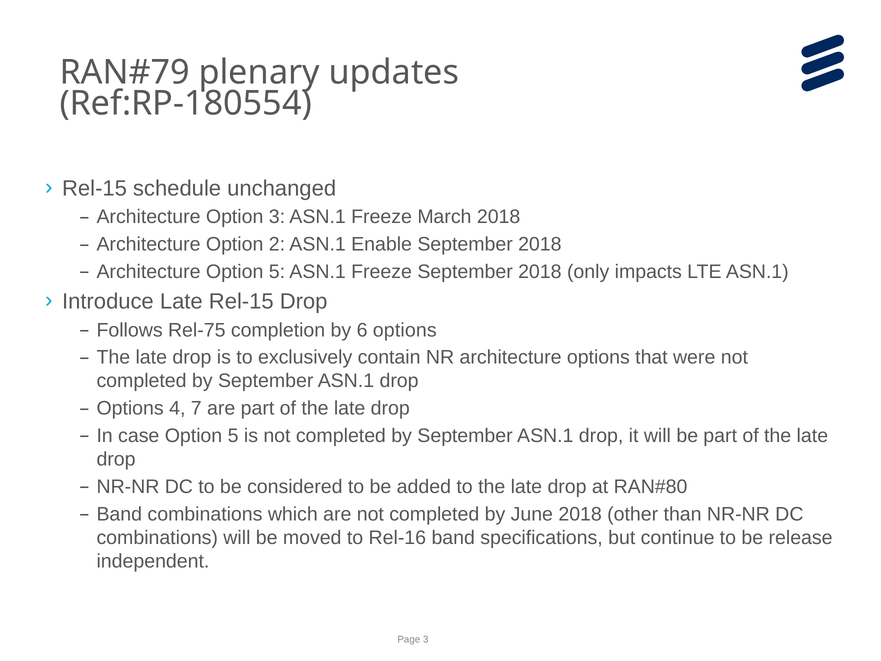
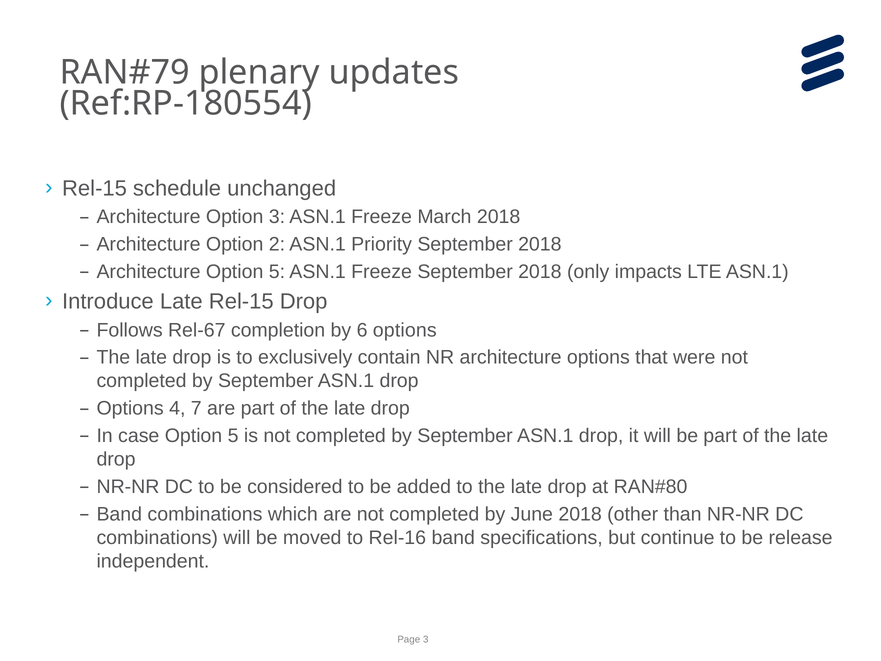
Enable: Enable -> Priority (382, 244)
Rel-75: Rel-75 -> Rel-67 (197, 330)
